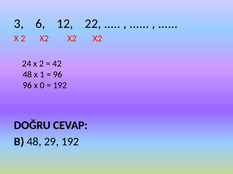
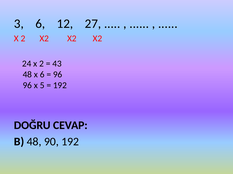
22: 22 -> 27 (93, 24)
42: 42 -> 43 (57, 64)
x 1: 1 -> 6 (42, 75)
0: 0 -> 5 (42, 86)
29: 29 -> 90 (51, 142)
